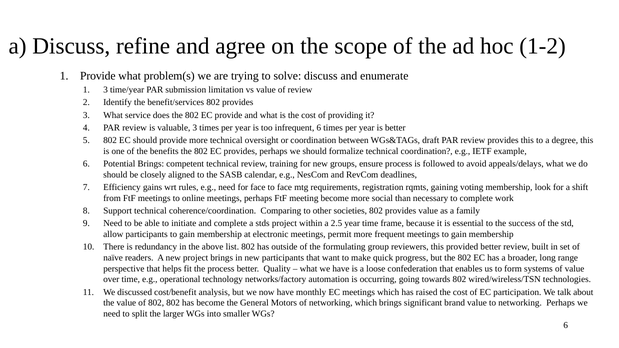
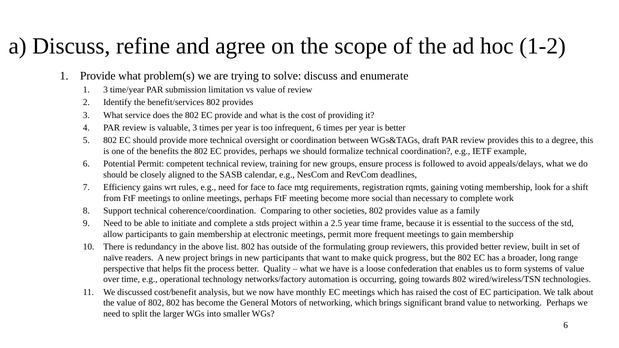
Potential Brings: Brings -> Permit (151, 164)
